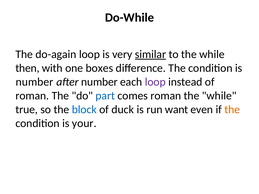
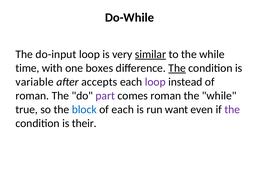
do-again: do-again -> do-input (56, 54)
then: then -> time (27, 68)
The underline: none -> present (177, 68)
number: number -> variable (35, 82)
after number: number -> accepts (99, 82)
part colour: blue -> purple (105, 96)
of duck: duck -> each (123, 110)
the colour: orange -> purple (232, 110)
your: your -> their (84, 123)
